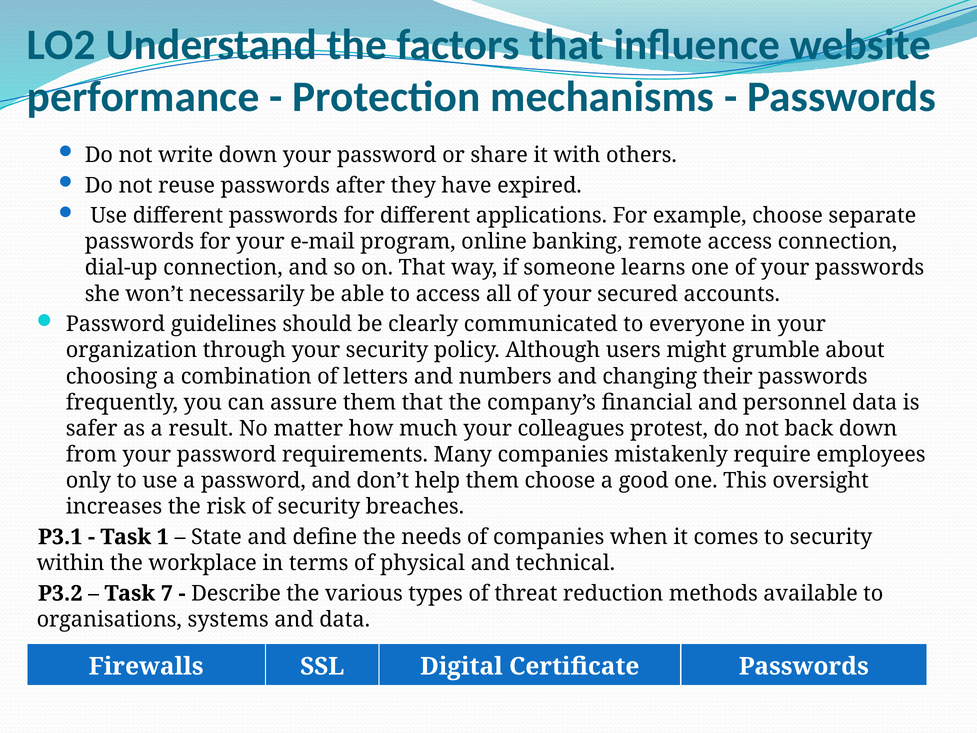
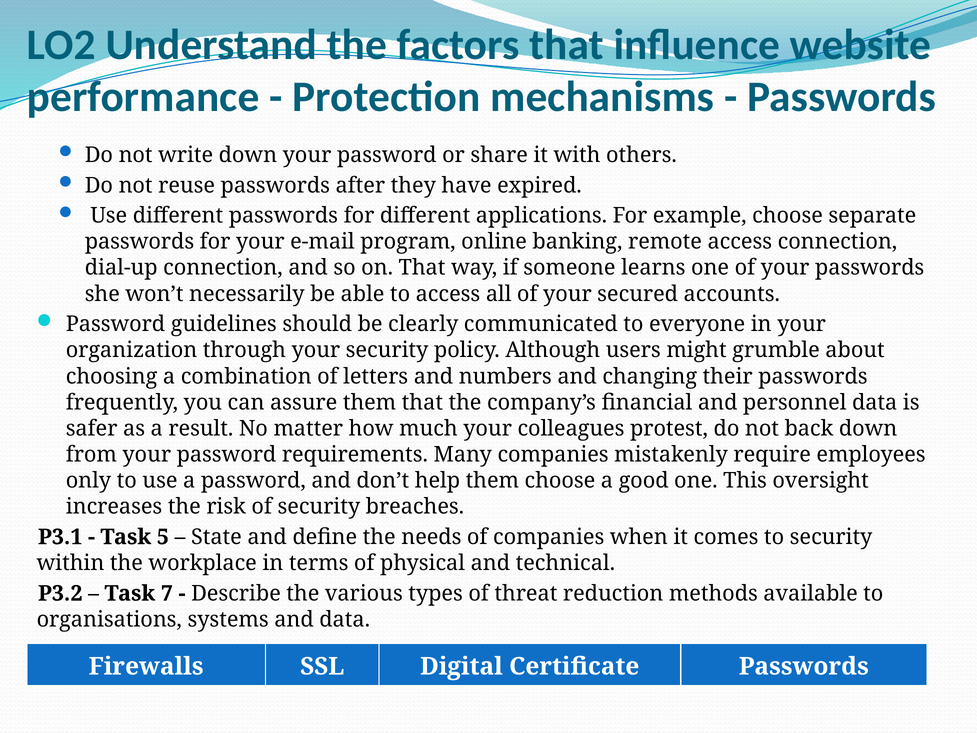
1: 1 -> 5 (163, 537)
